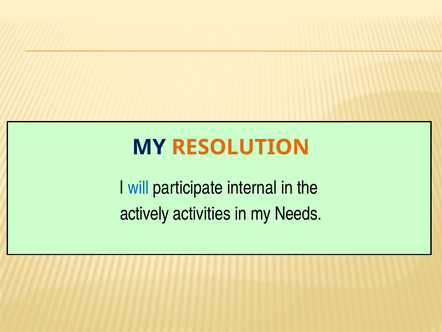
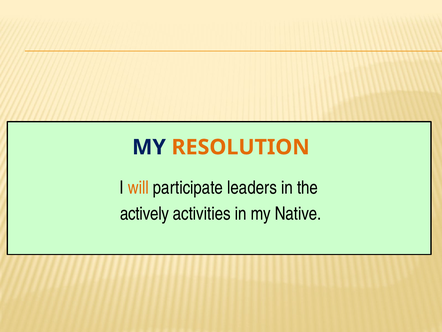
will colour: blue -> orange (138, 188)
internal: internal -> leaders (252, 188)
Needs: Needs -> Native (298, 213)
